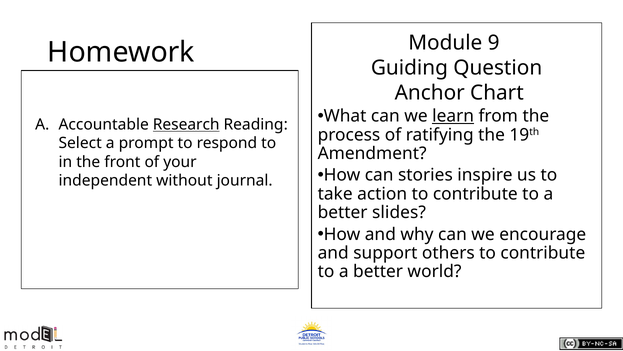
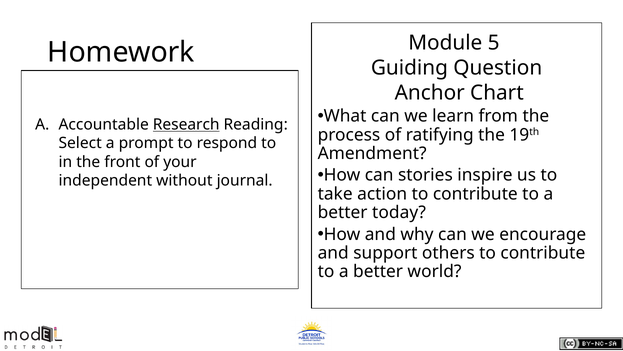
9: 9 -> 5 (494, 43)
learn underline: present -> none (453, 116)
slides: slides -> today (399, 212)
